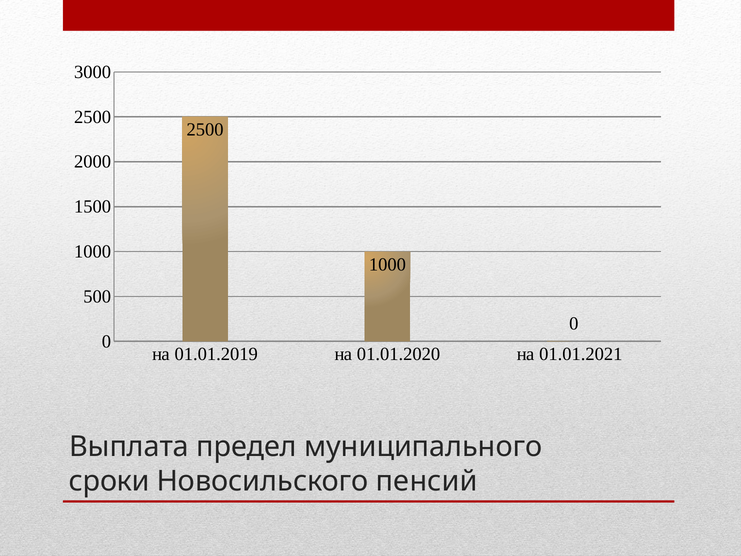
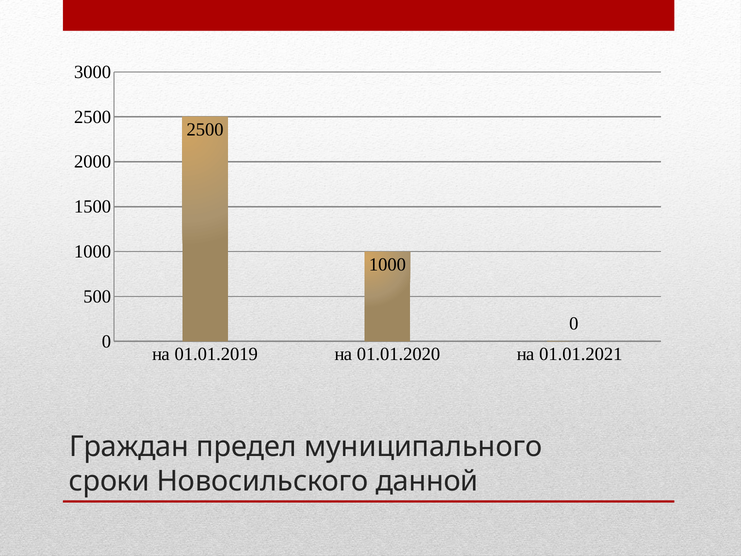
Выплата: Выплата -> Граждан (129, 447)
пенсий: пенсий -> данной (427, 481)
